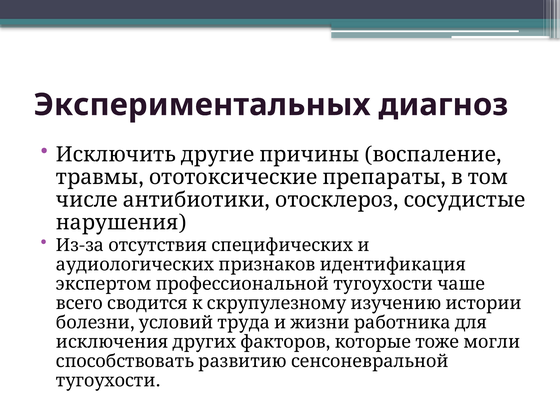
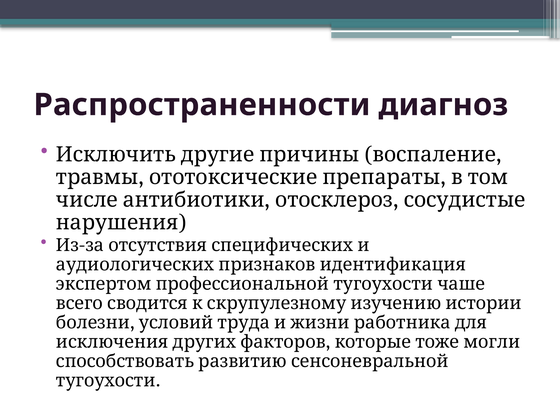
Экспериментальных: Экспериментальных -> Распространенности (202, 105)
